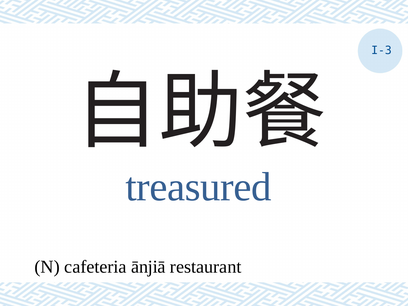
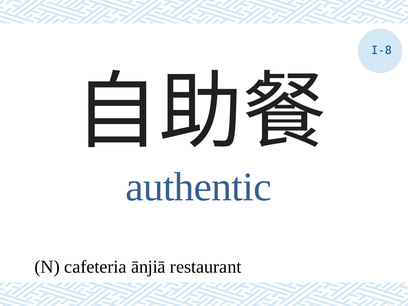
I-3: I-3 -> I-8 (381, 50)
treasured: treasured -> authentic (198, 187)
